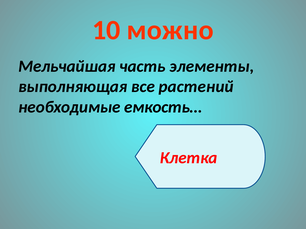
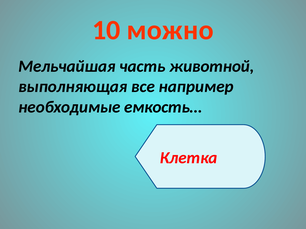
элементы: элементы -> животной (212, 66)
растений: растений -> например (196, 87)
